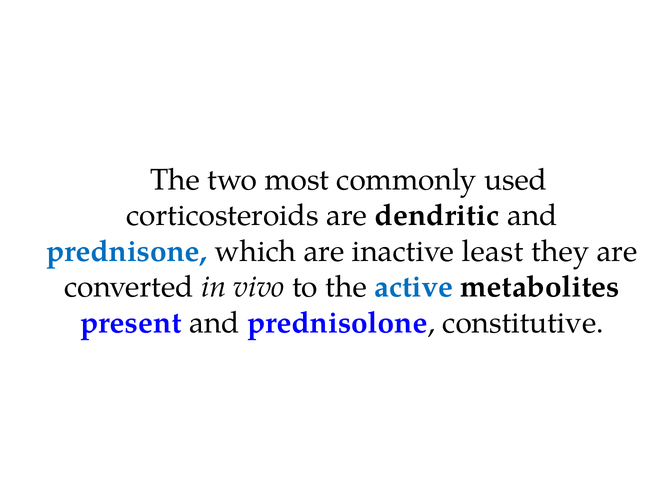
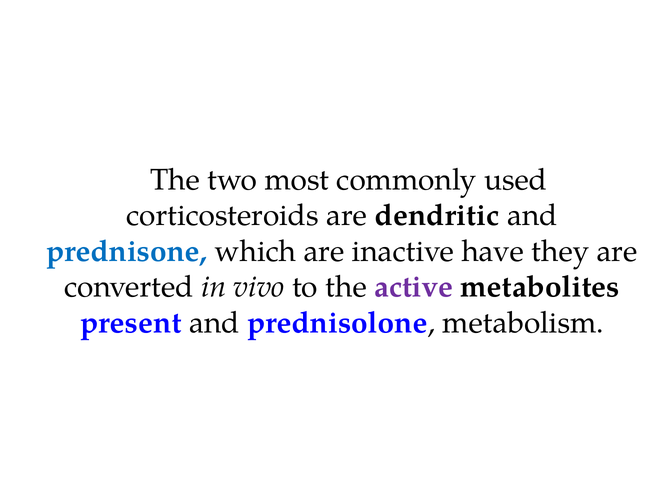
least: least -> have (493, 251)
active colour: blue -> purple (414, 287)
constitutive: constitutive -> metabolism (523, 323)
